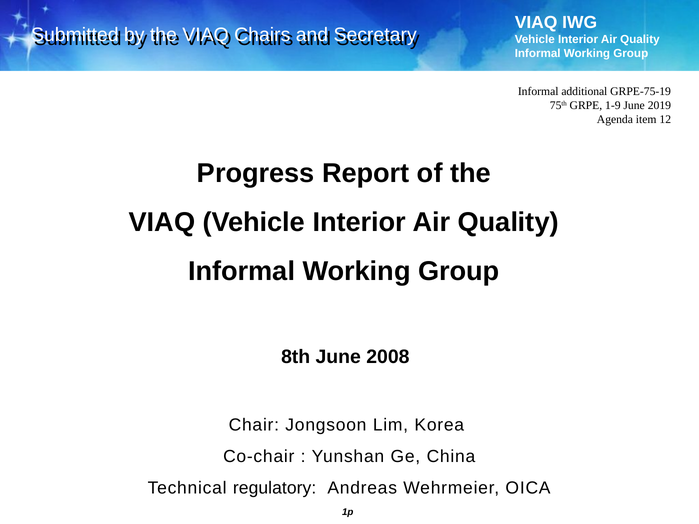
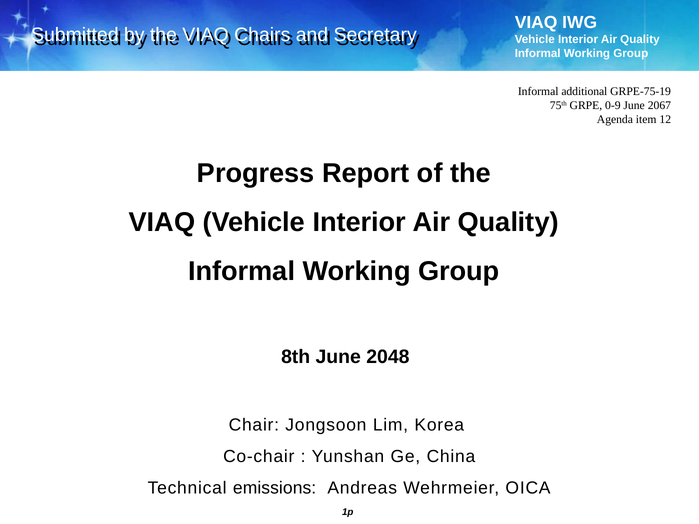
1-9: 1-9 -> 0-9 (613, 106)
2019: 2019 -> 2067 (659, 106)
2008: 2008 -> 2048 (388, 357)
regulatory: regulatory -> emissions (275, 488)
